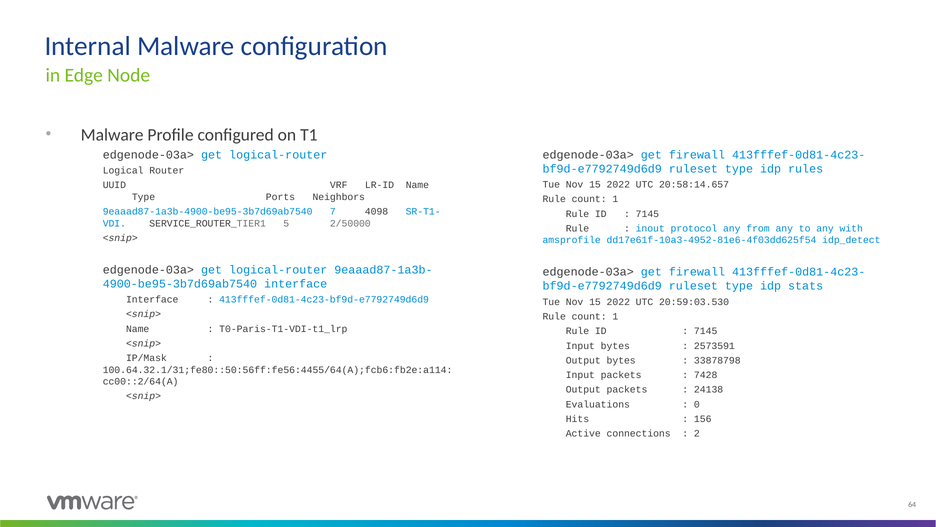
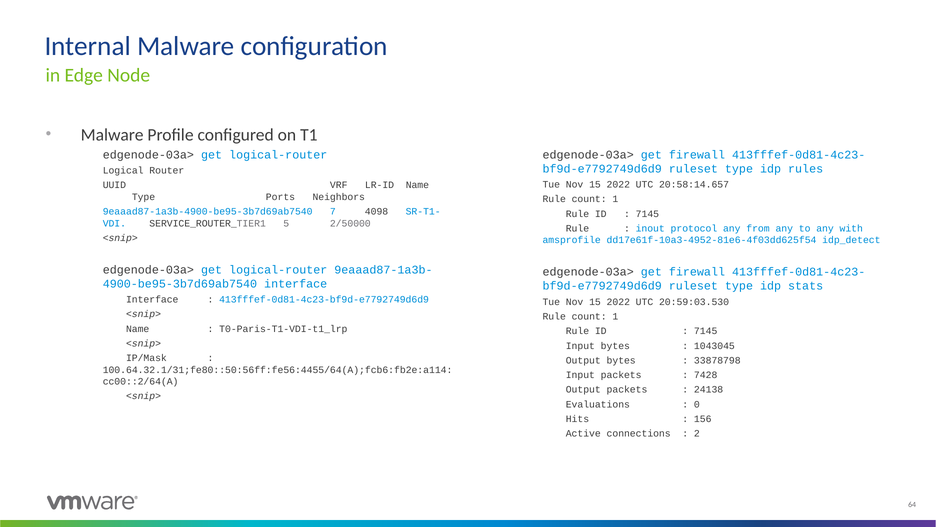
2573591: 2573591 -> 1043045 (714, 345)
